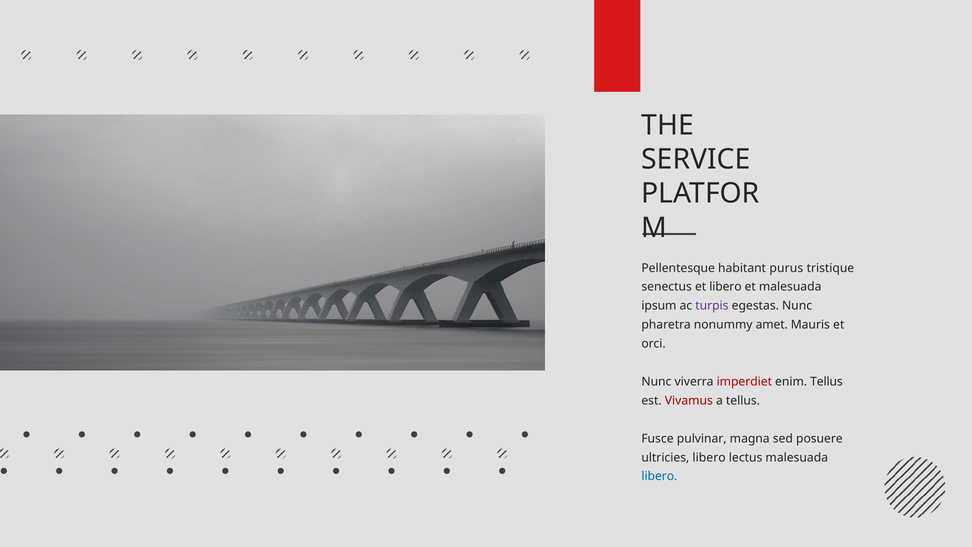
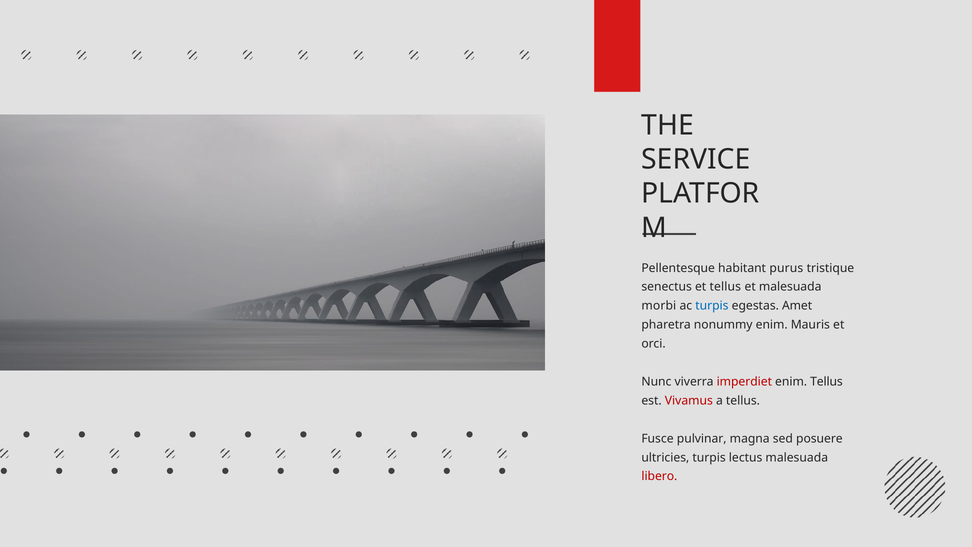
et libero: libero -> tellus (725, 287)
ipsum: ipsum -> morbi (659, 306)
turpis colour: purple -> blue (712, 306)
egestas Nunc: Nunc -> Amet (797, 306)
nonummy amet: amet -> enim (772, 325)
ultricies libero: libero -> turpis (709, 457)
libero colour: blue -> red (659, 476)
